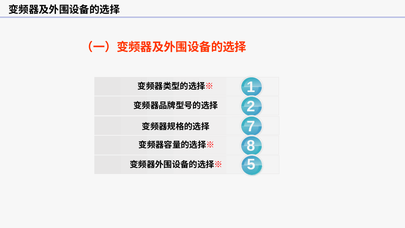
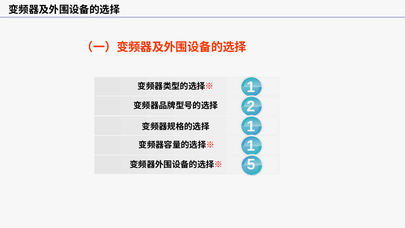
7: 7 -> 1 (251, 126)
8: 8 -> 1 (251, 146)
